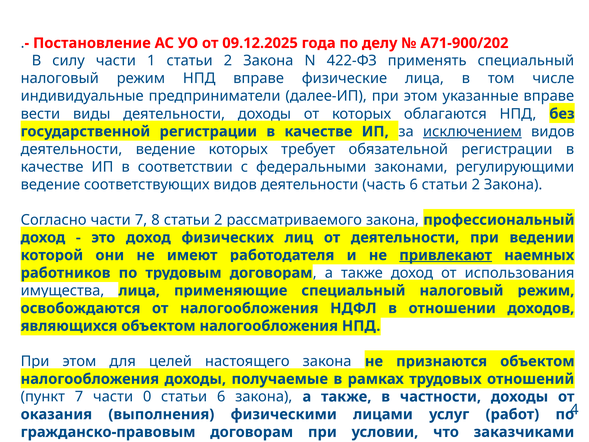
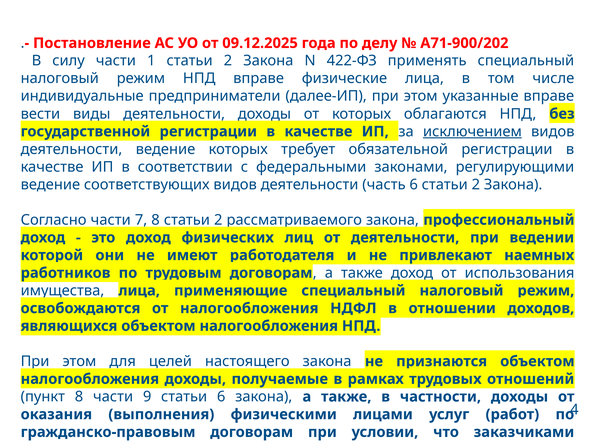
привлекают underline: present -> none (446, 255)
7: 7 -> 8 (79, 396)
0: 0 -> 9 (147, 396)
